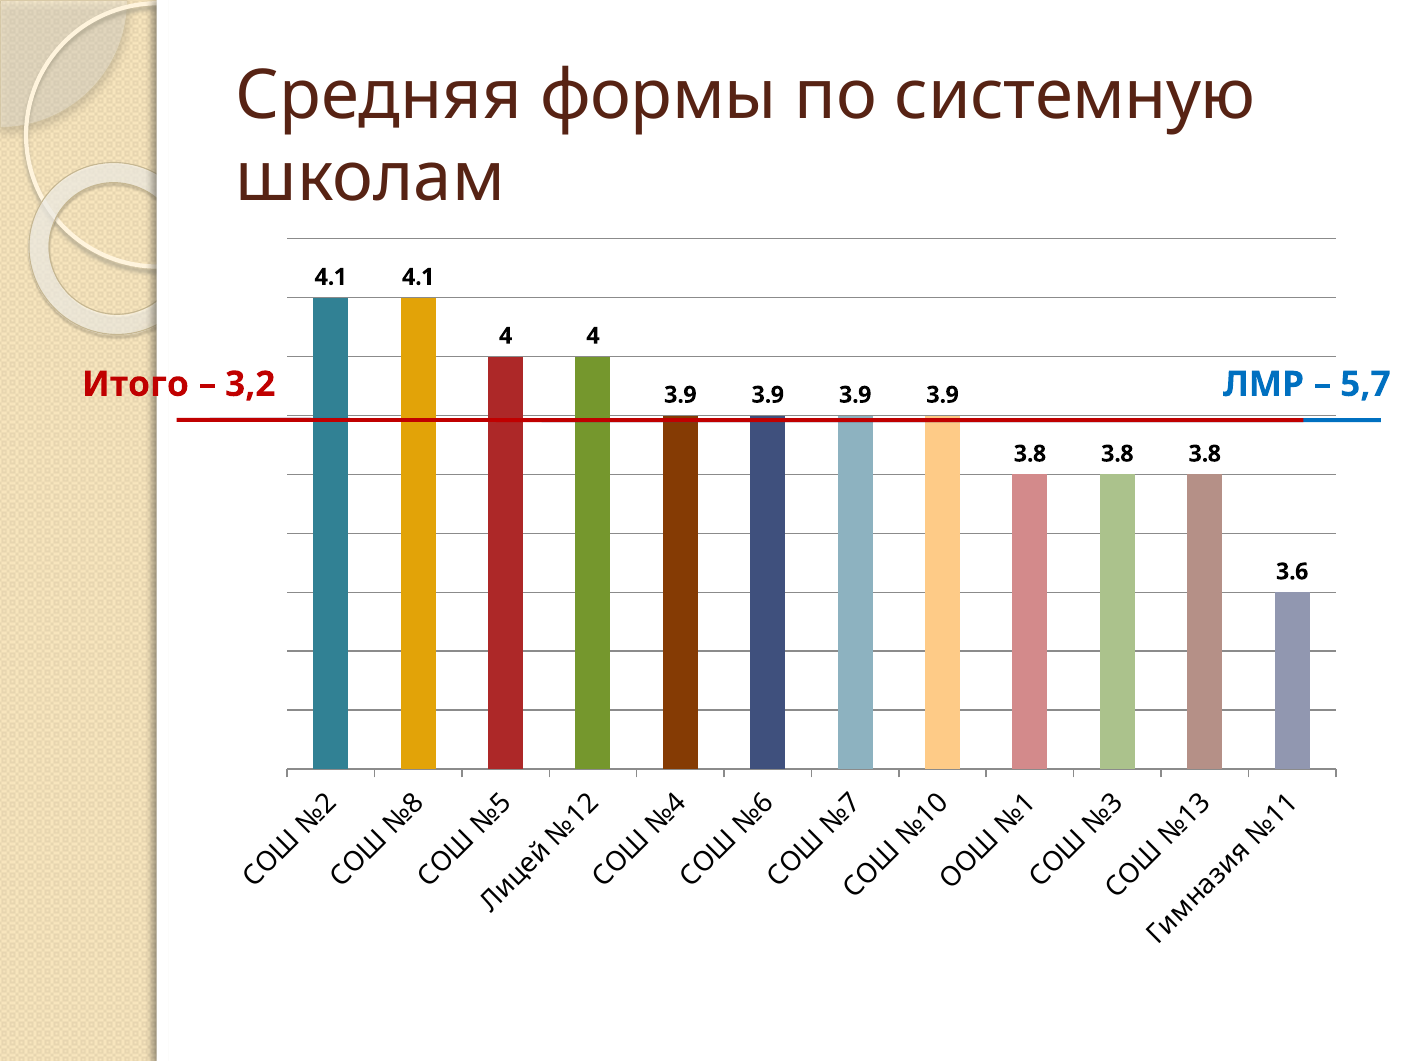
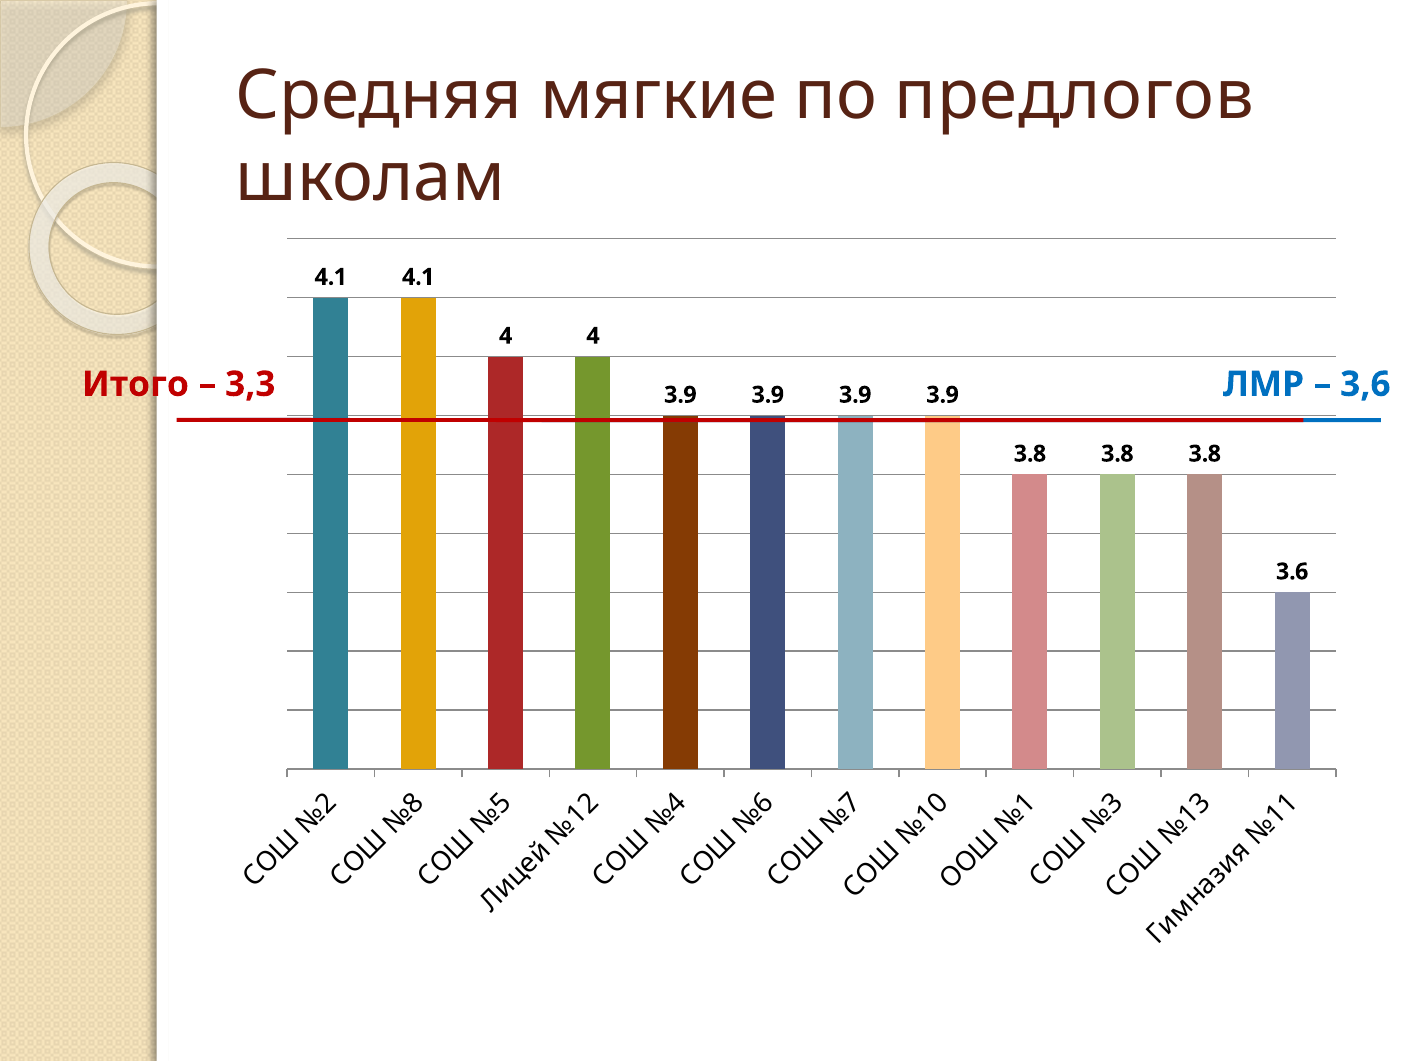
формы: формы -> мягкие (659, 95)
системную: системную -> предлогов (1075, 95)
3,2: 3,2 -> 3,3 (250, 384)
5,7: 5,7 -> 3,6 (1365, 384)
